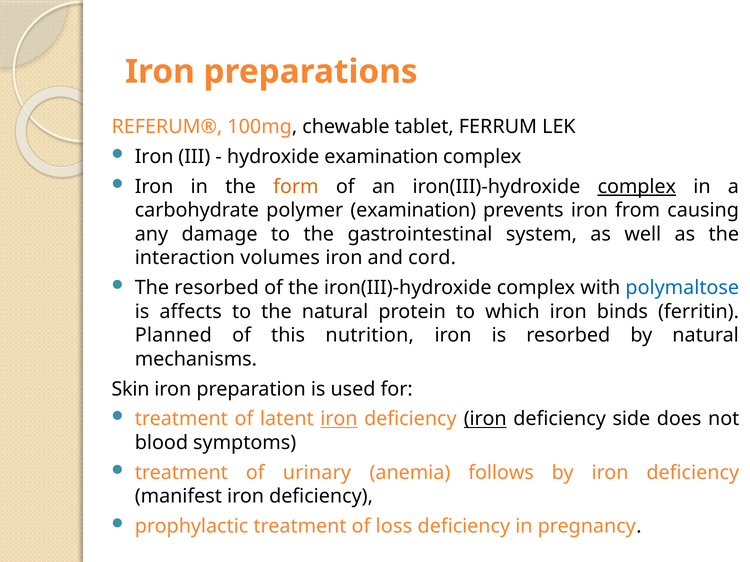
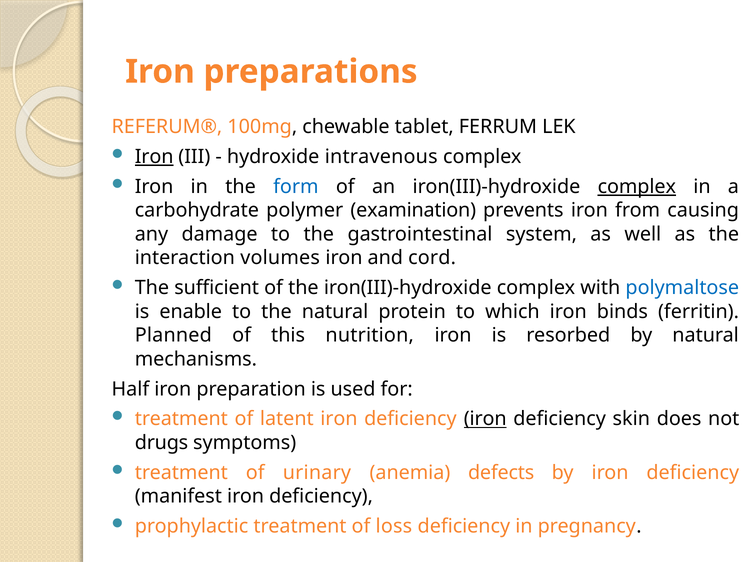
Iron underline: none -> present (154, 157)
hydroxide examination: examination -> intravenous (381, 157)
form colour: orange -> blue (296, 187)
The resorbed: resorbed -> sufficient (217, 288)
affects: affects -> enable (191, 312)
Skin: Skin -> Half (130, 389)
iron underline: present -> none (339, 419)
side: side -> skin (631, 419)
blood: blood -> drugs (162, 443)
follows: follows -> defects (501, 473)
